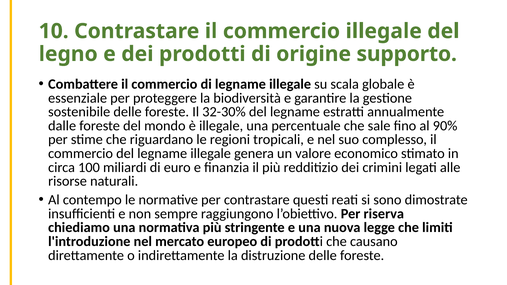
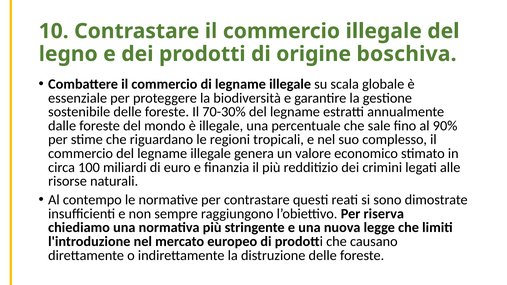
supporto: supporto -> boschiva (407, 54)
32-30%: 32-30% -> 70-30% (224, 112)
